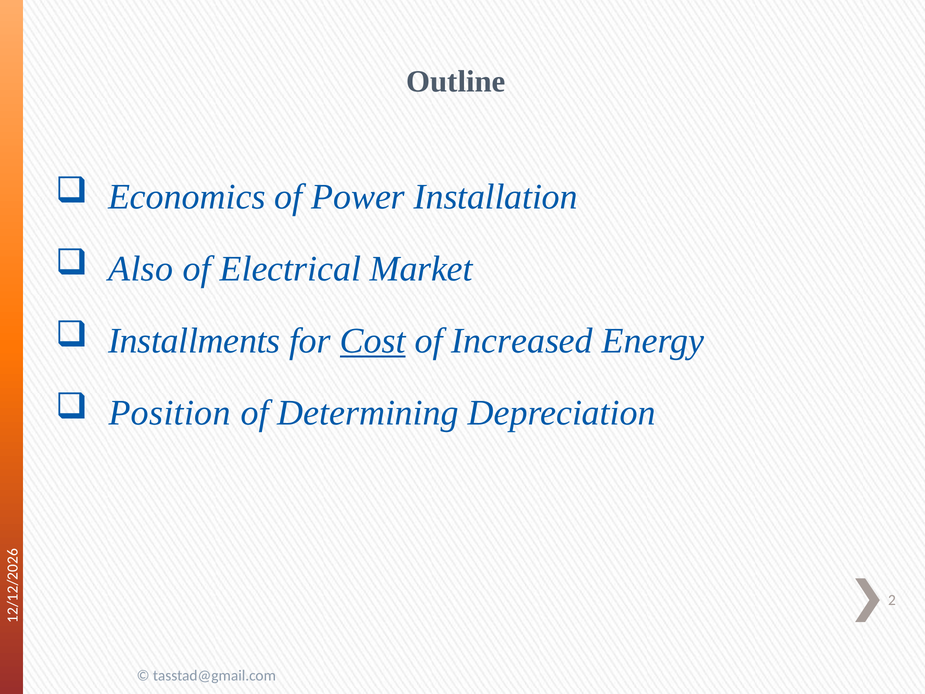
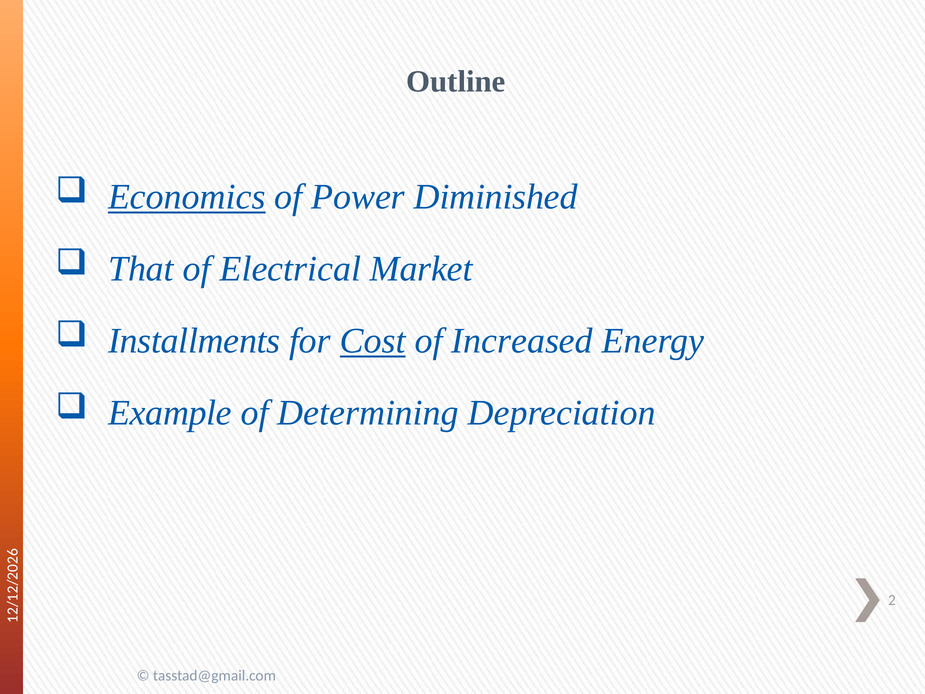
Economics underline: none -> present (187, 197)
Installation: Installation -> Diminished (496, 197)
Also: Also -> That (141, 269)
Position: Position -> Example (170, 413)
